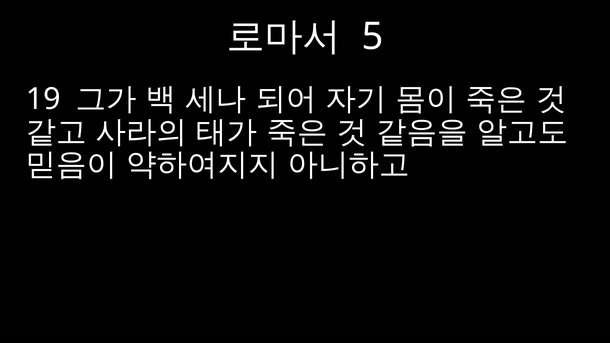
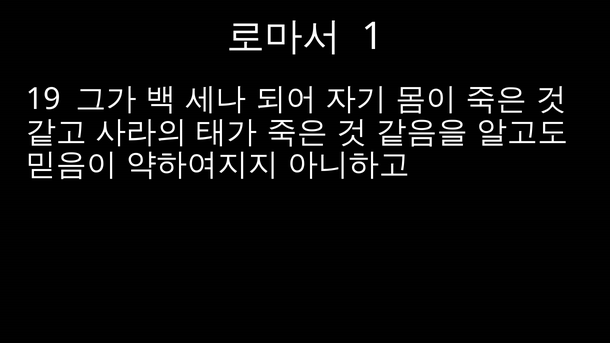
5: 5 -> 1 (372, 37)
